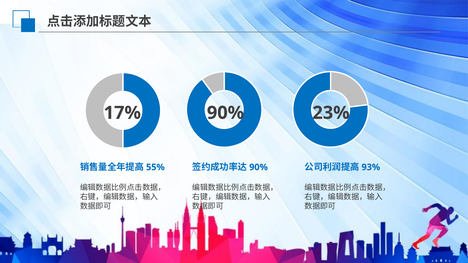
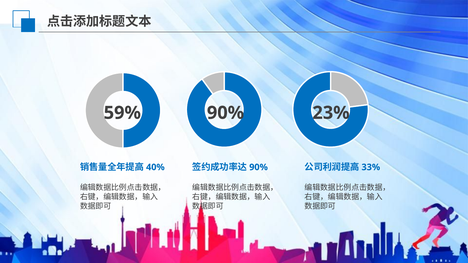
17%: 17% -> 59% (122, 113)
55%: 55% -> 40% (155, 167)
93%: 93% -> 33% (371, 167)
